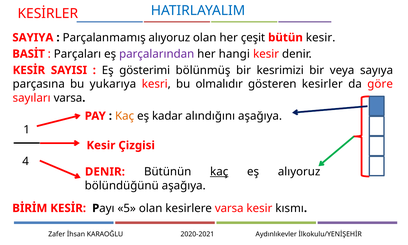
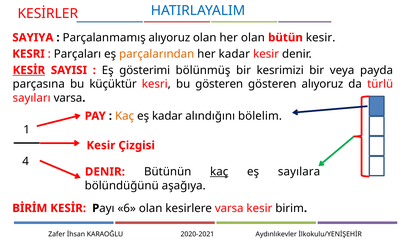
her çeşit: çeşit -> olan (253, 38)
BASİT: BASİT -> KESRI (29, 54)
parçalarından colour: purple -> orange (157, 54)
her hangi: hangi -> kadar (234, 54)
KESİR underline: none -> present (29, 70)
sayıya: sayıya -> payda (377, 70)
yukarıya: yukarıya -> küçüktür (113, 84)
bu olmalıdır: olmalıdır -> gösteren (219, 84)
gösteren kesirler: kesirler -> alıyoruz (322, 84)
göre: göre -> türlü (380, 84)
alındığını aşağıya: aşağıya -> bölelim (260, 116)
eş alıyoruz: alıyoruz -> sayılara (299, 172)
5: 5 -> 6 (127, 208)
kısmı: kısmı -> birim (290, 208)
